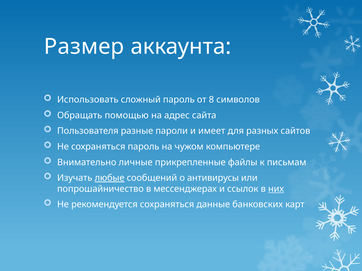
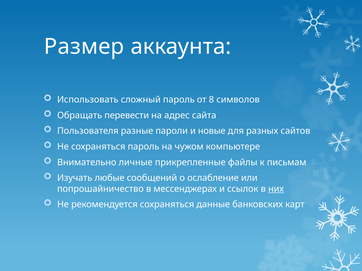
помощью: помощью -> перевести (127, 116)
имеет: имеет -> новые (212, 131)
любые underline: present -> none (110, 178)
антивирусы: антивирусы -> ослабление (213, 178)
